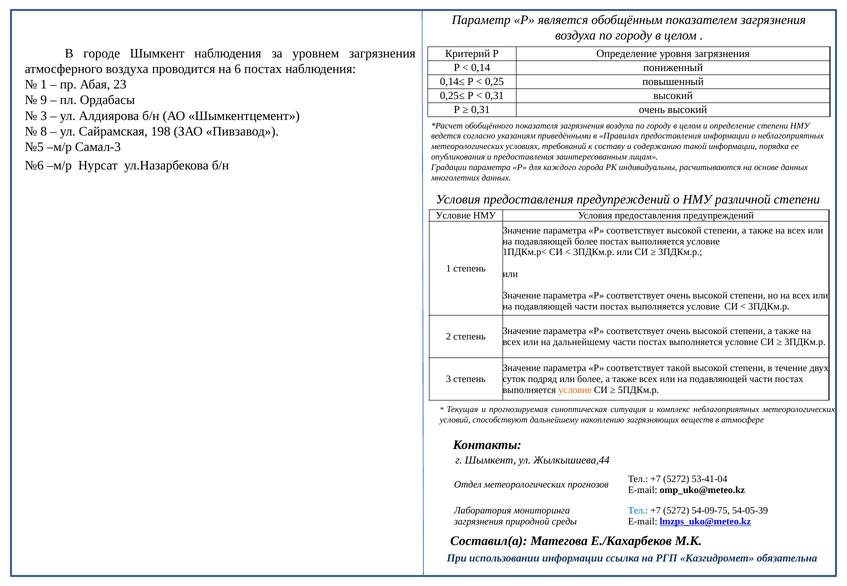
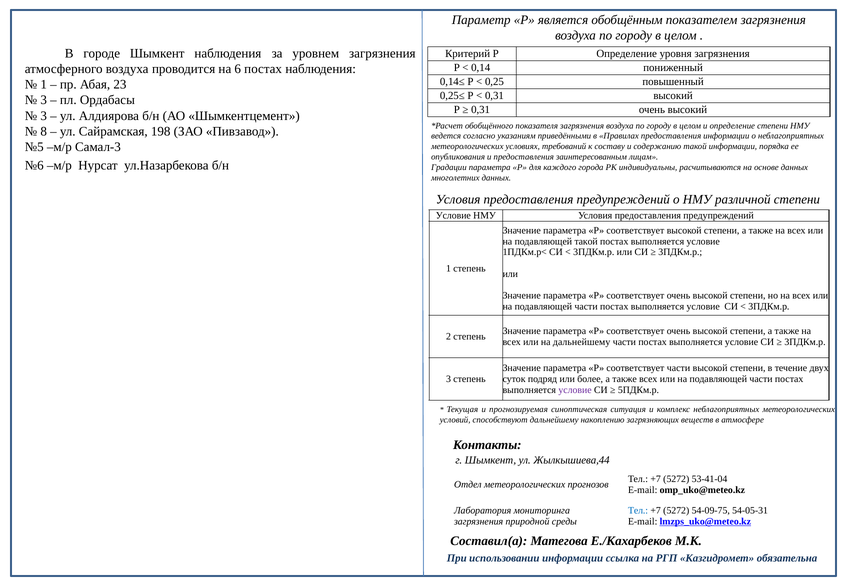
9: 9 -> 3 (44, 100)
подавляющей более: более -> такой (586, 242)
соответствует такой: такой -> части (679, 368)
условие colour: orange -> purple (575, 390)
54-05-39: 54-05-39 -> 54-05-31 (750, 511)
